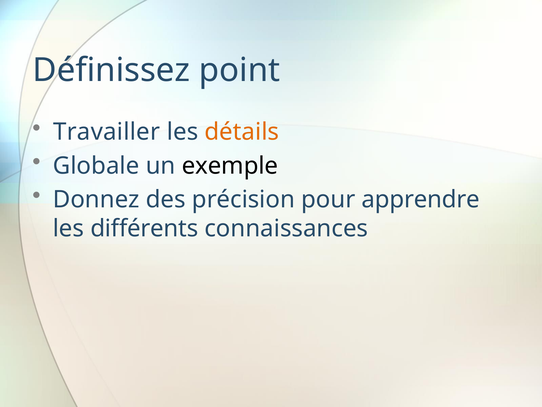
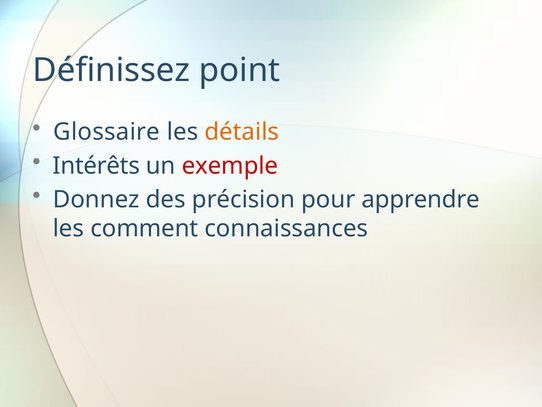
Travailler: Travailler -> Glossaire (107, 132)
Globale: Globale -> Intérêts (96, 166)
exemple colour: black -> red (230, 166)
différents: différents -> comment (144, 228)
